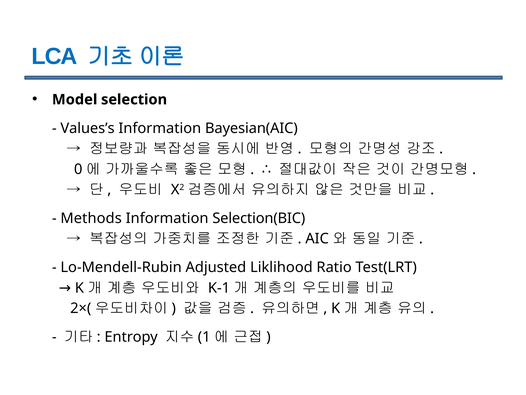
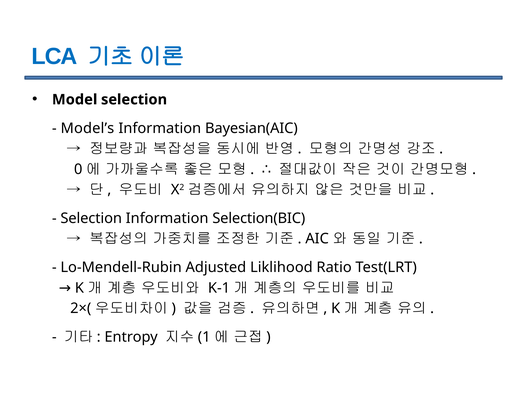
Values’s: Values’s -> Model’s (87, 128)
Methods: Methods -> Selection (91, 218)
